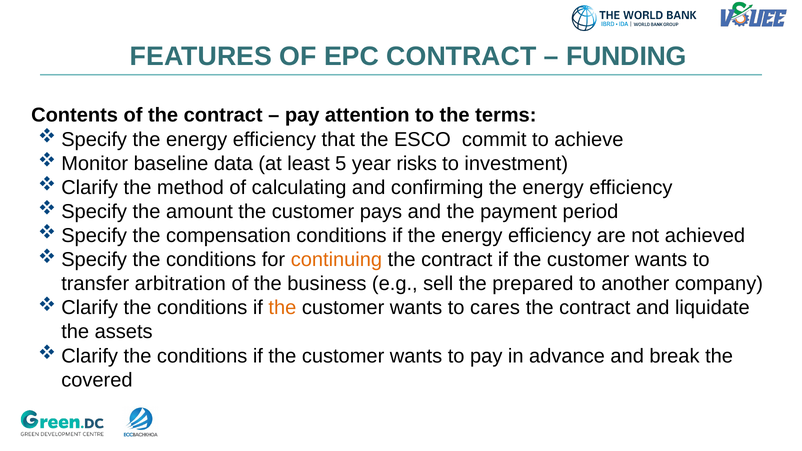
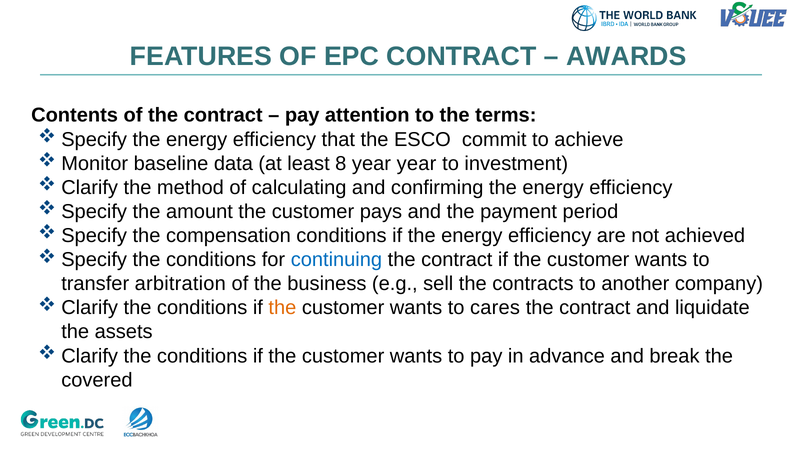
FUNDING: FUNDING -> AWARDS (626, 57)
5: 5 -> 8 (341, 164)
year risks: risks -> year (417, 164)
continuing colour: orange -> blue (336, 260)
prepared: prepared -> contracts (533, 284)
